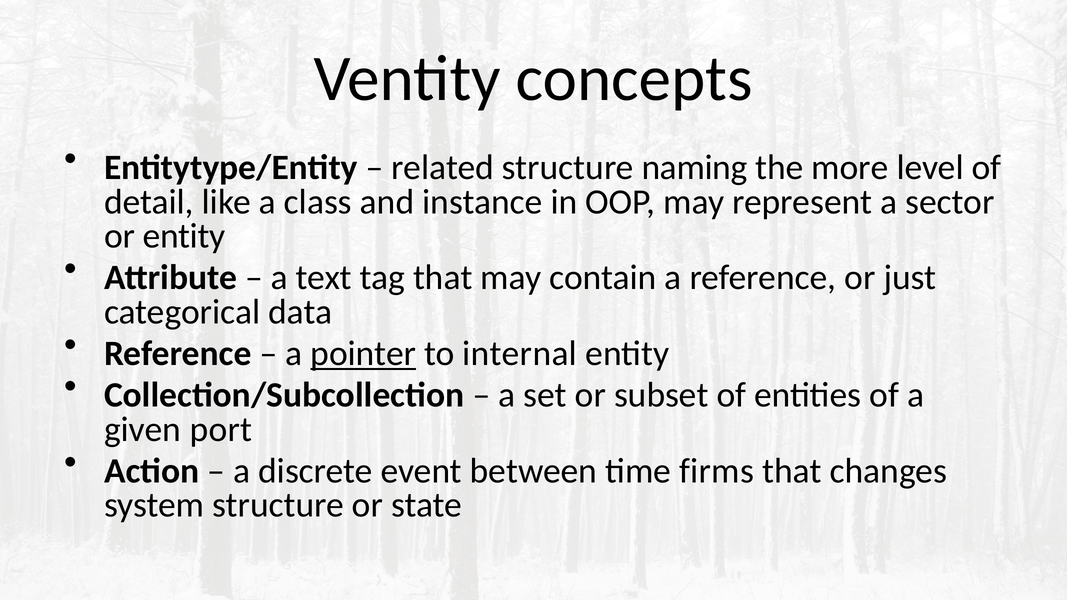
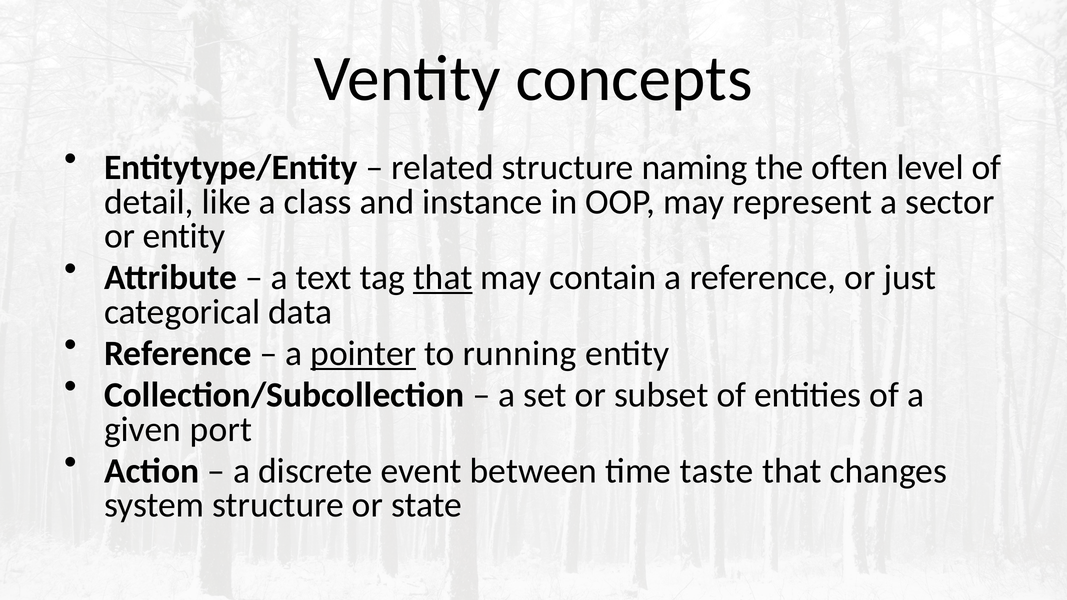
more: more -> often (850, 168)
that underline: none -> present (443, 278)
internal: internal -> running (520, 354)
firms: firms -> taste (717, 471)
